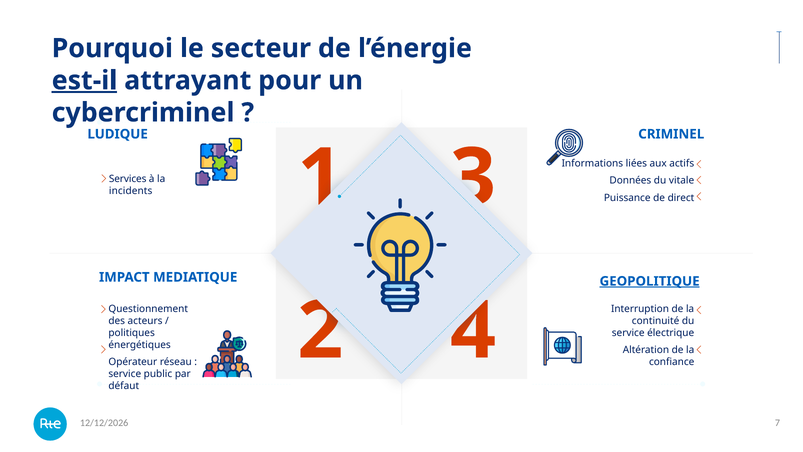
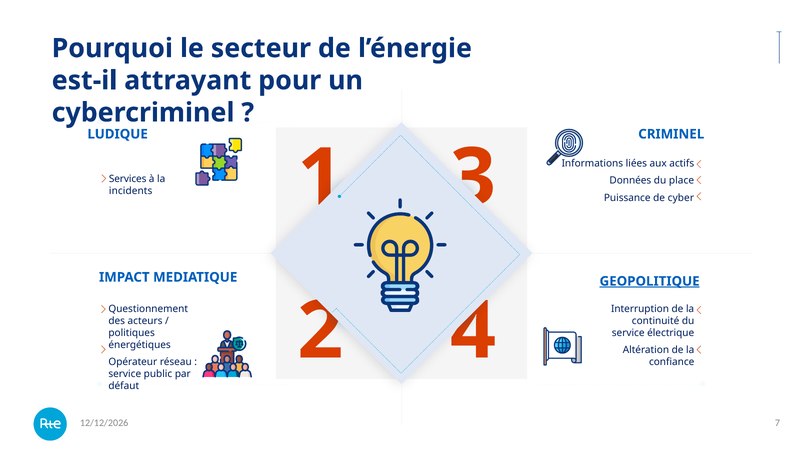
est-il underline: present -> none (84, 80)
vitale: vitale -> place (682, 180)
direct: direct -> cyber (681, 198)
